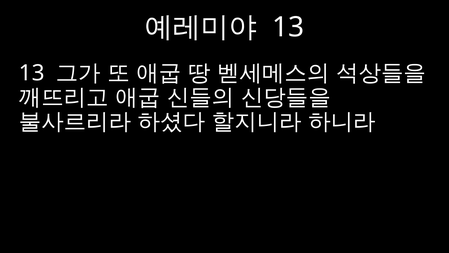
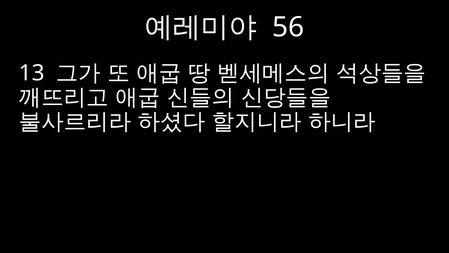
13: 13 -> 56 (288, 27)
